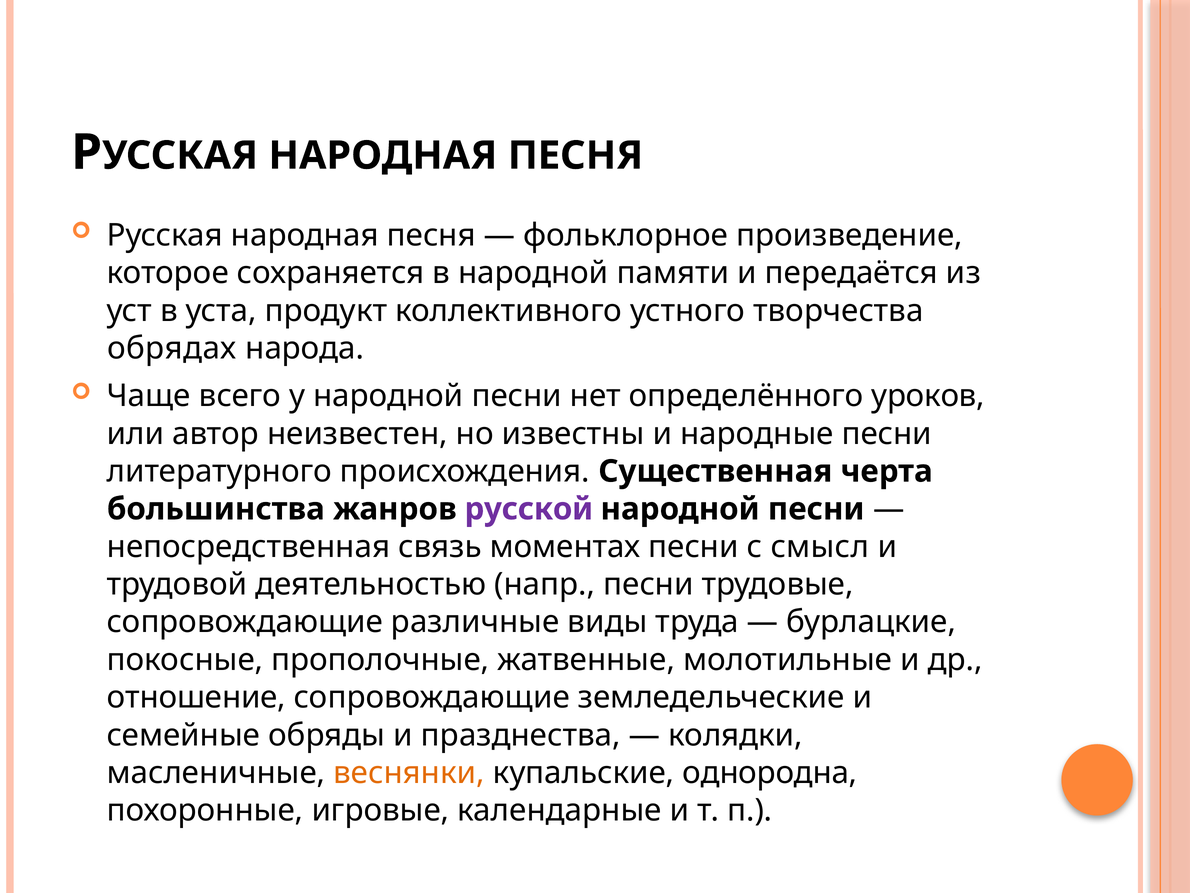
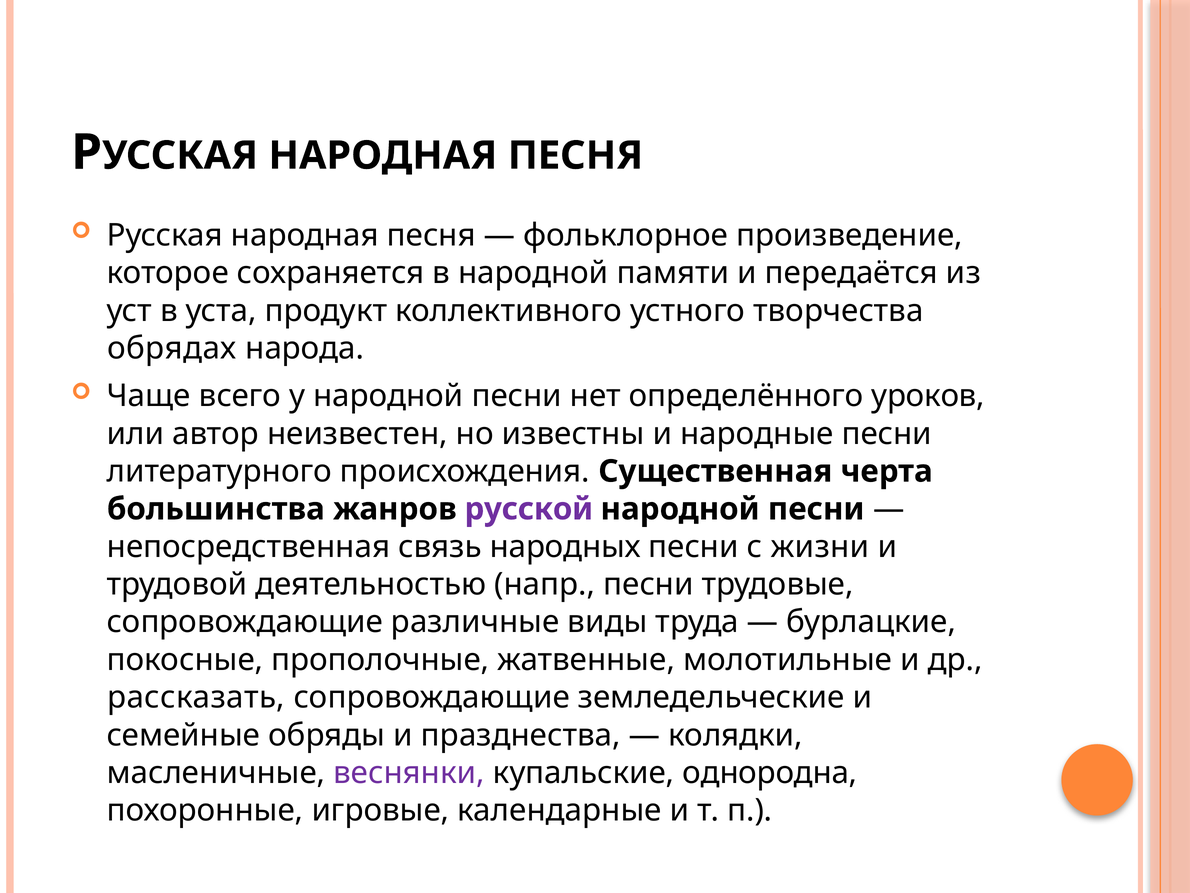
моментах: моментах -> народных (565, 546)
смысл: смысл -> жизни (820, 546)
отношение: отношение -> рассказать (196, 697)
веснянки colour: orange -> purple (409, 772)
